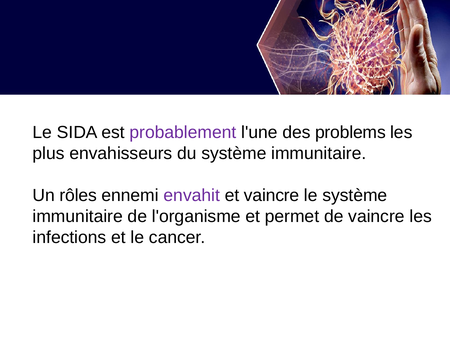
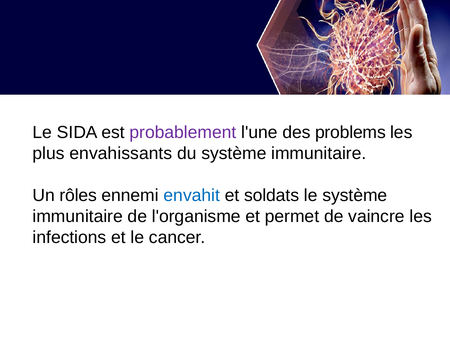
envahisseurs: envahisseurs -> envahissants (121, 154)
envahit colour: purple -> blue (192, 196)
et vaincre: vaincre -> soldats (272, 196)
